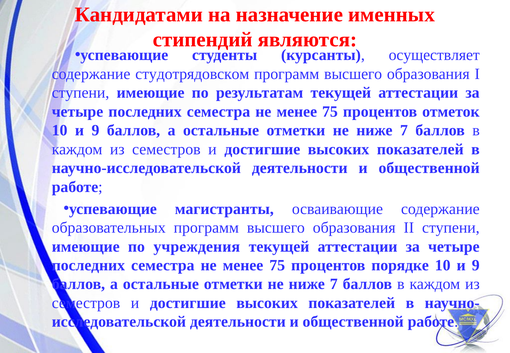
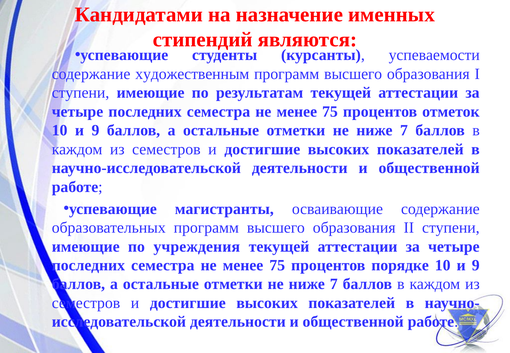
осуществляет: осуществляет -> успеваемости (434, 55)
студотрядовском: студотрядовском -> художественным (192, 74)
